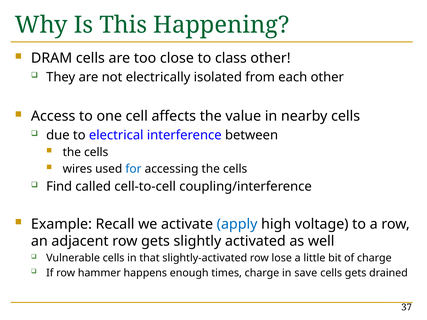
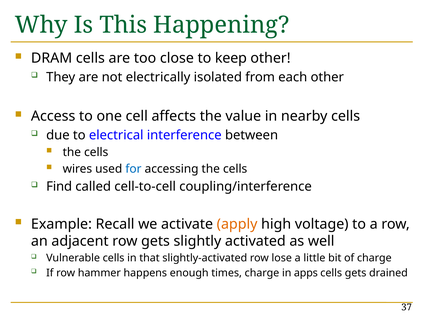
class: class -> keep (231, 58)
apply colour: blue -> orange (237, 224)
save: save -> apps (306, 273)
